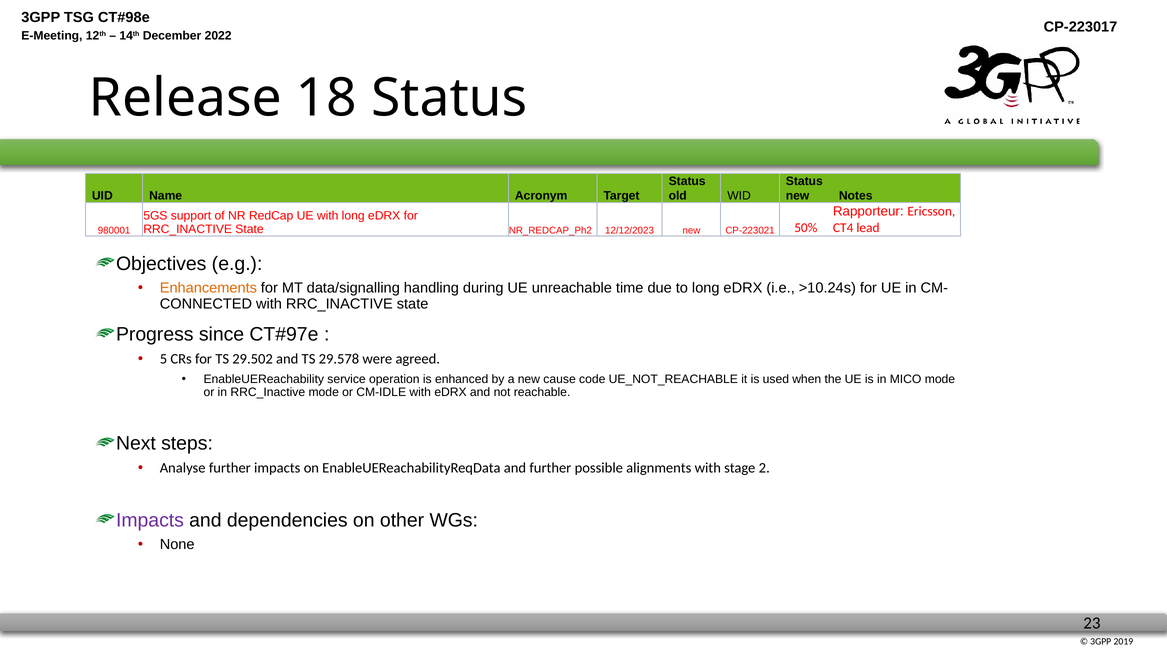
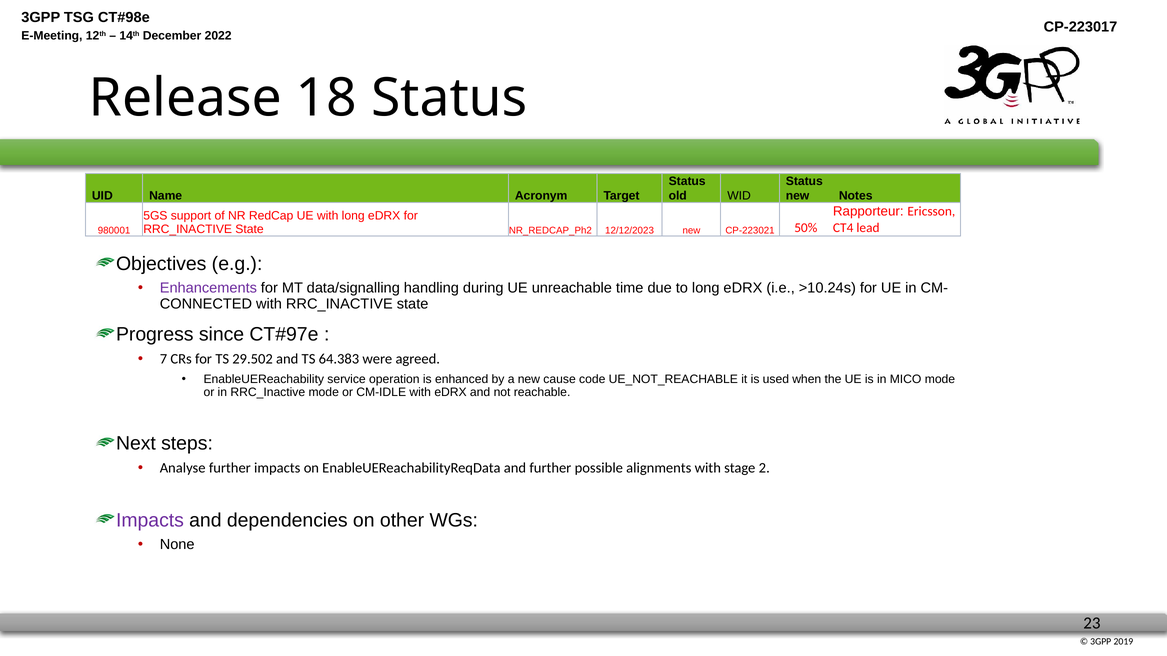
Enhancements colour: orange -> purple (208, 288)
5: 5 -> 7 (164, 359)
29.578: 29.578 -> 64.383 (339, 359)
